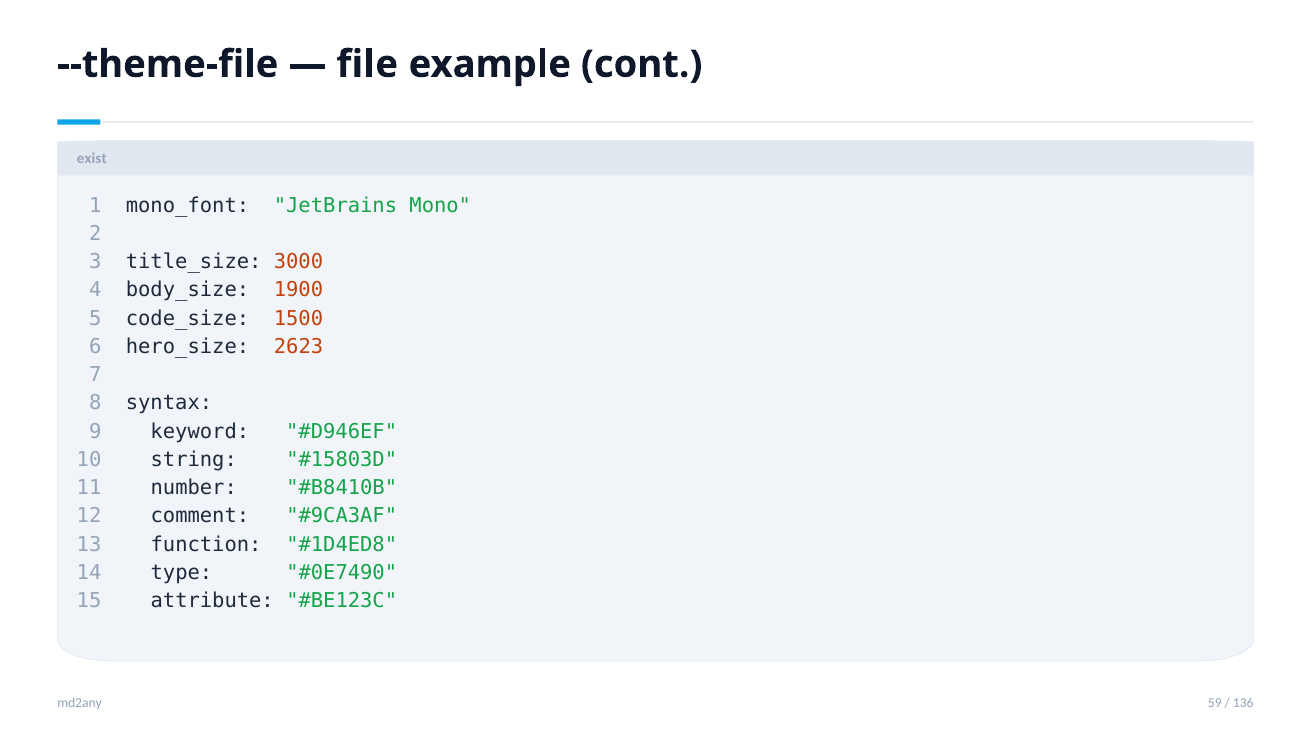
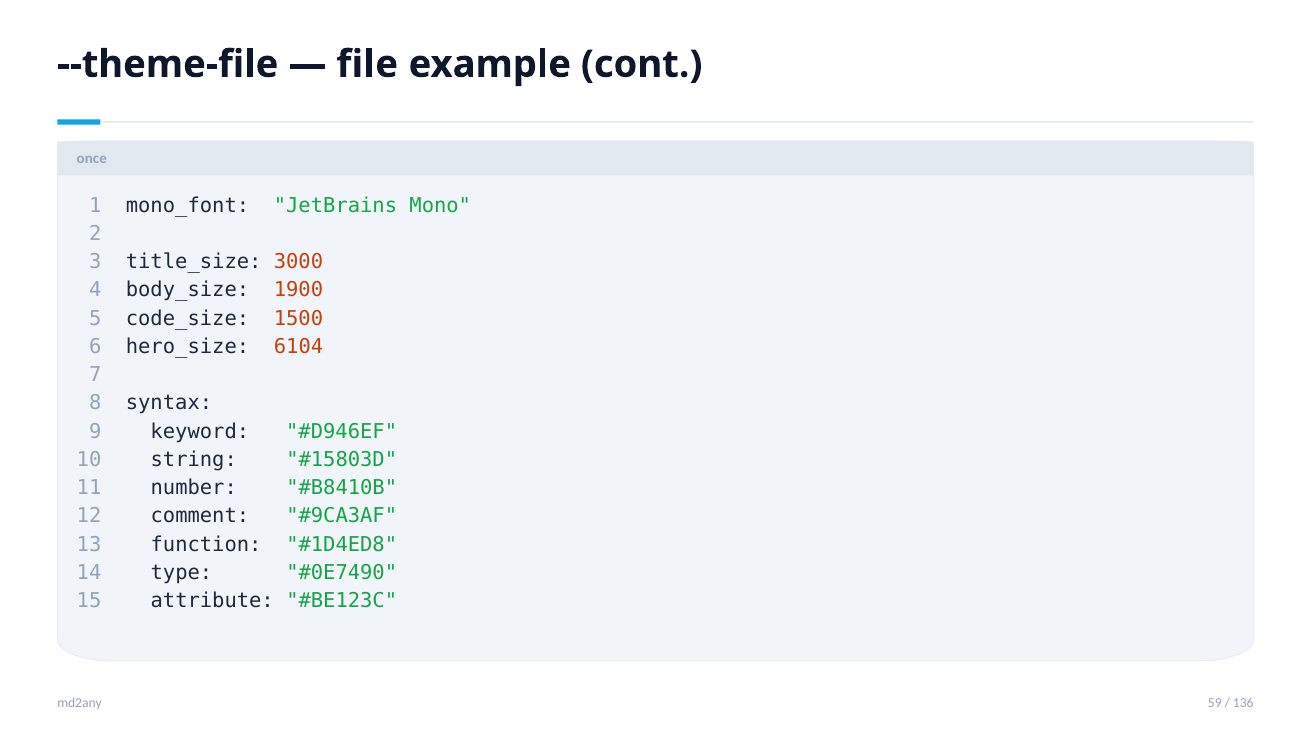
exist: exist -> once (92, 159)
2623: 2623 -> 6104 (299, 347)
